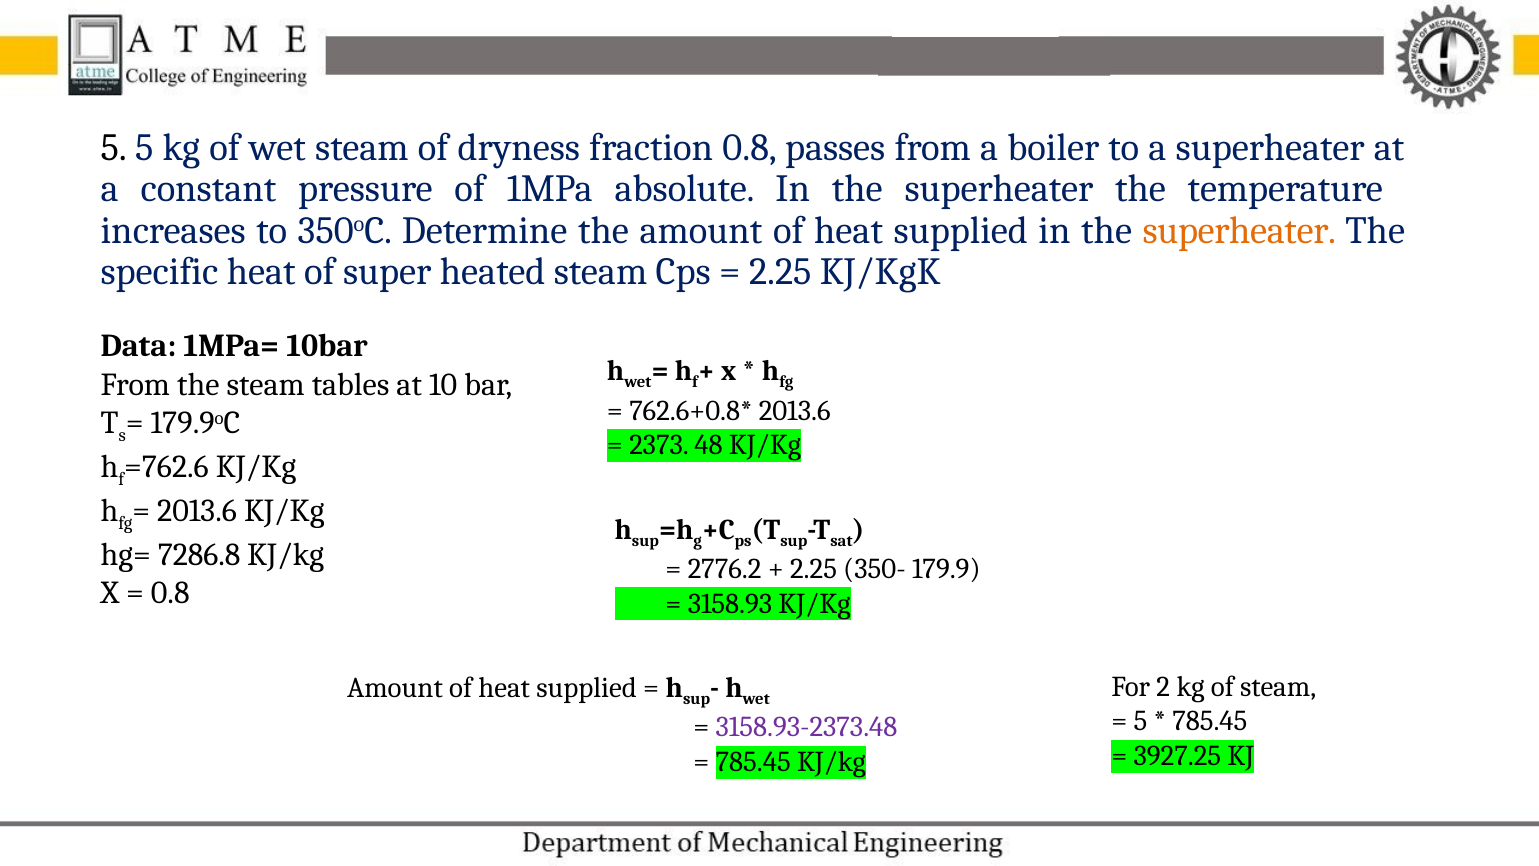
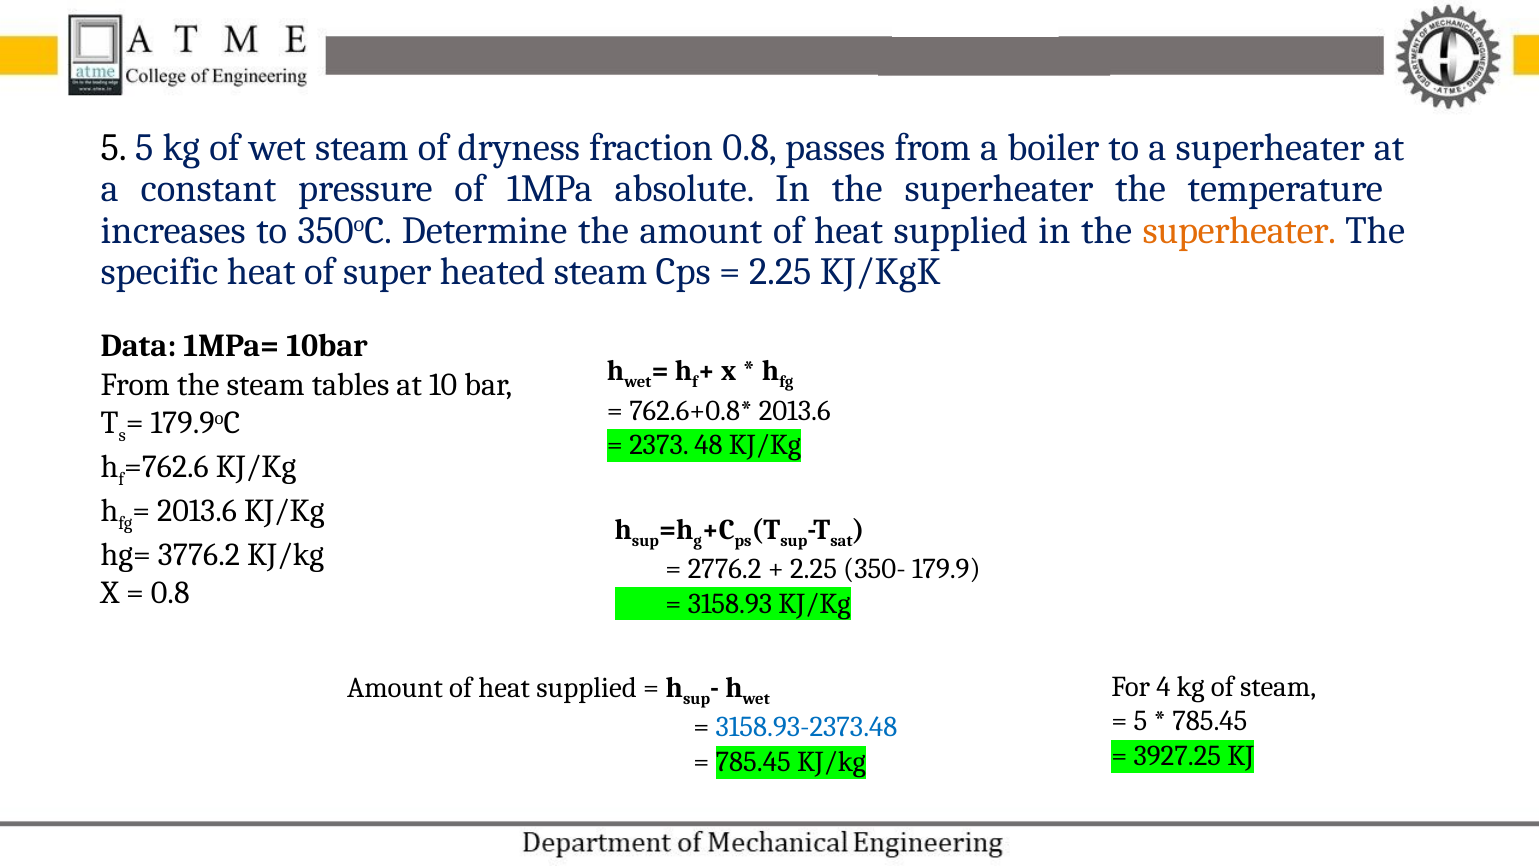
7286.8: 7286.8 -> 3776.2 (199, 554)
2: 2 -> 4 (1163, 686)
3158.93-2373.48 colour: purple -> blue (807, 727)
